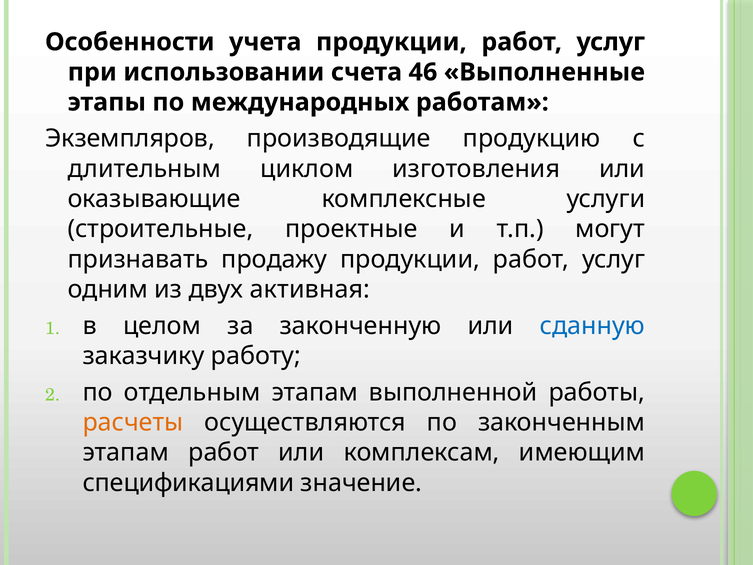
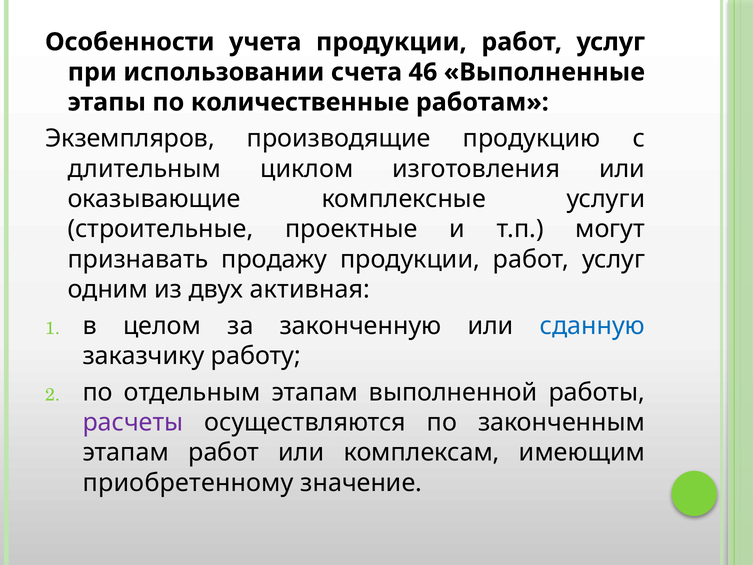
международных: международных -> количественные (300, 102)
расчеты colour: orange -> purple (133, 422)
спецификациями: спецификациями -> приобретенному (188, 483)
